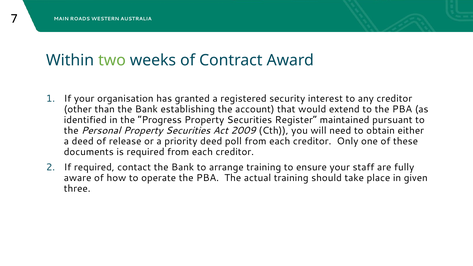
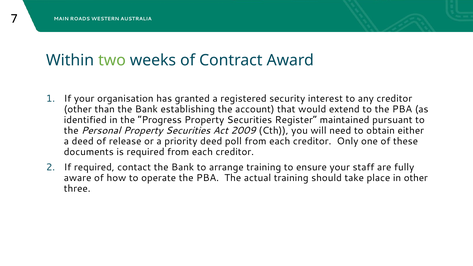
in given: given -> other (416, 178)
